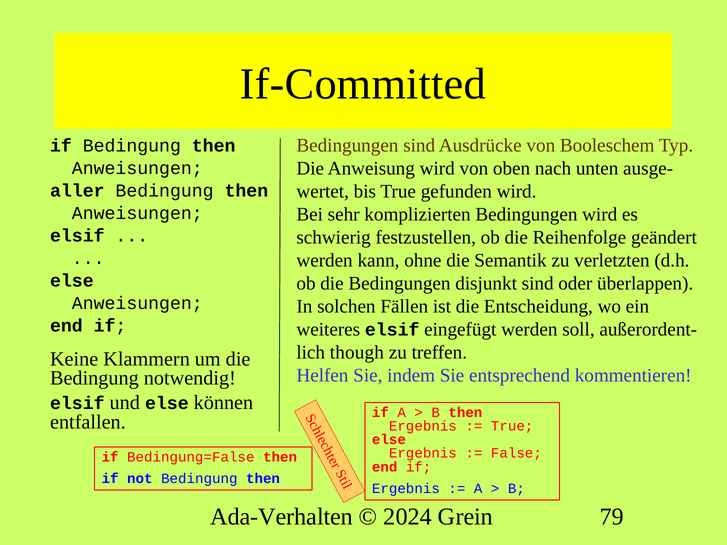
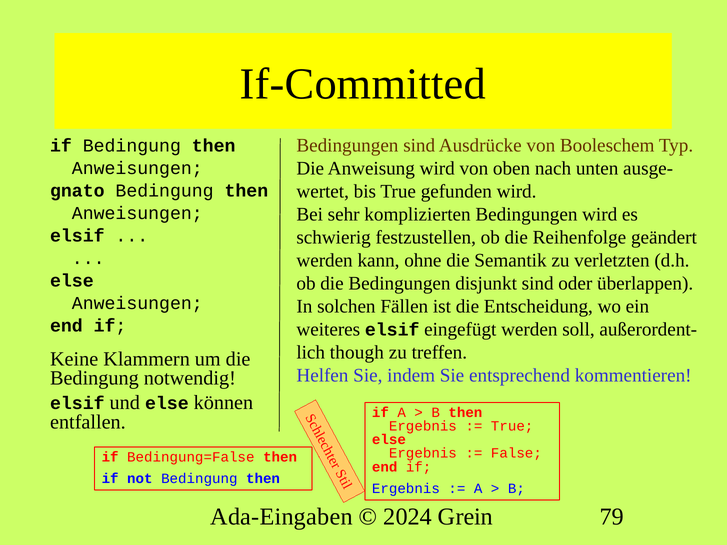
aller: aller -> gnato (77, 191)
Ada-Verhalten: Ada-Verhalten -> Ada-Eingaben (282, 517)
